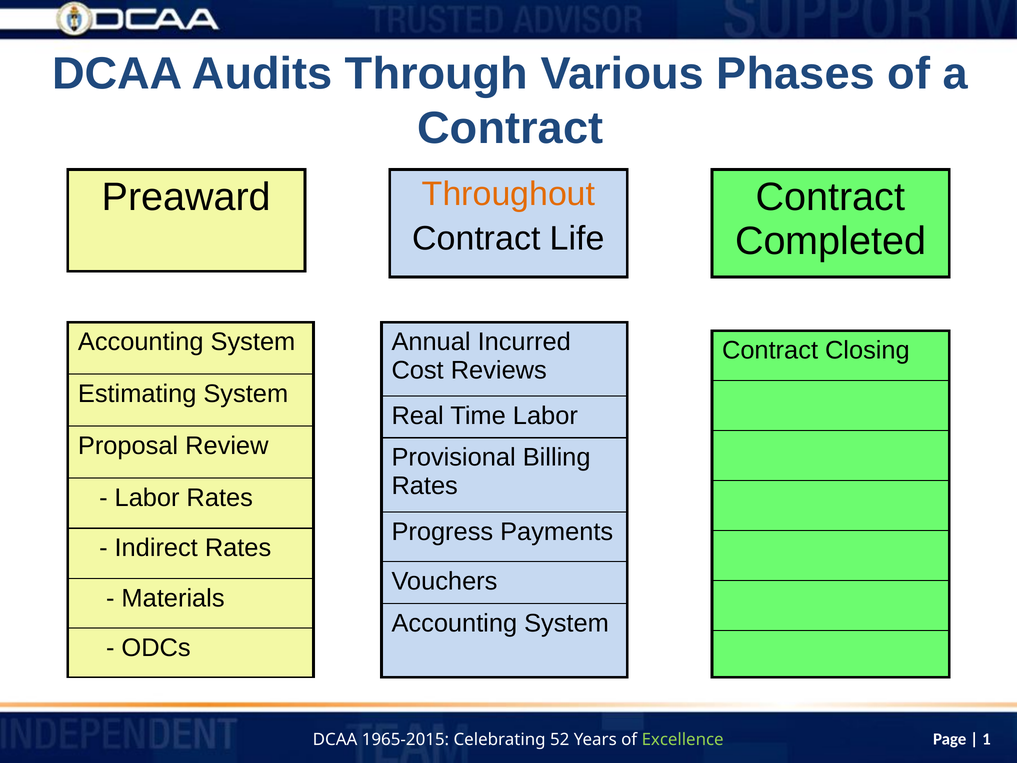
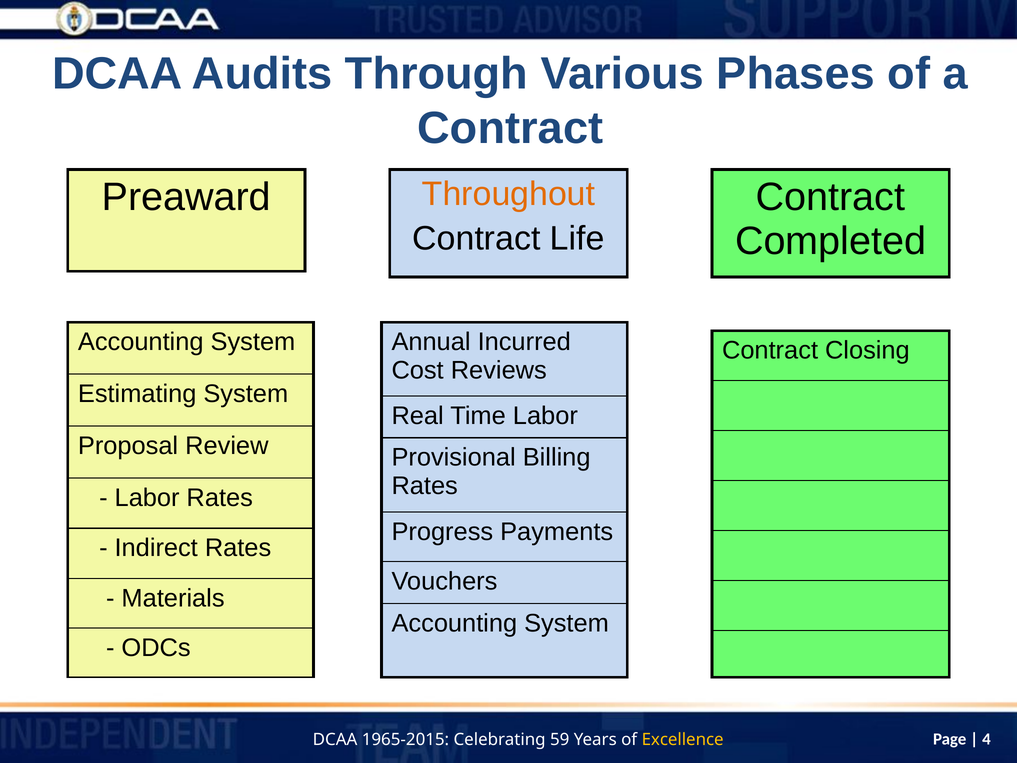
1: 1 -> 4 (987, 739)
52: 52 -> 59 (560, 740)
Excellence colour: light green -> yellow (683, 740)
